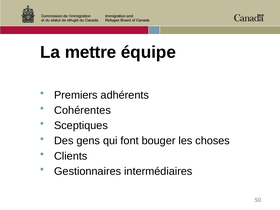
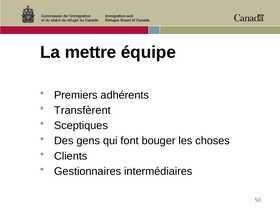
Cohérentes: Cohérentes -> Transfèrent (82, 110)
